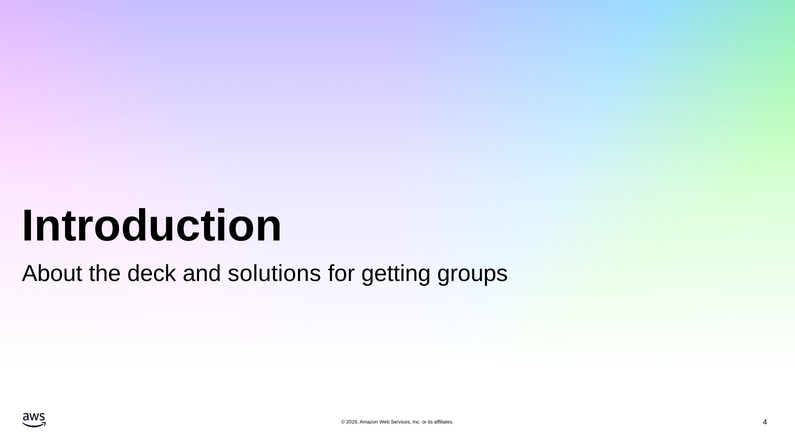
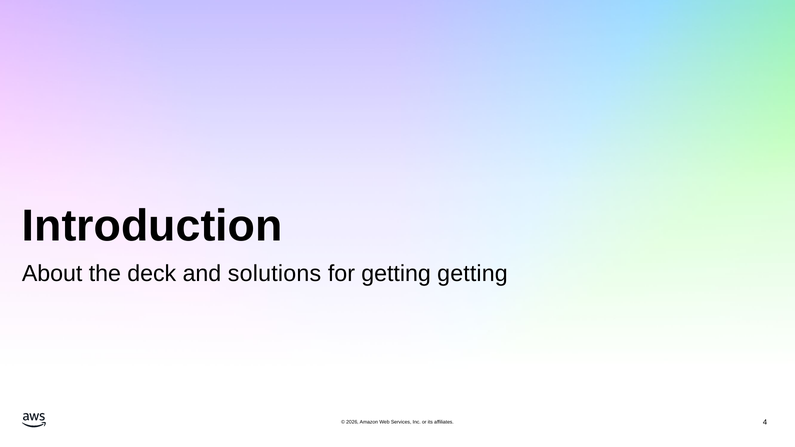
getting groups: groups -> getting (472, 274)
